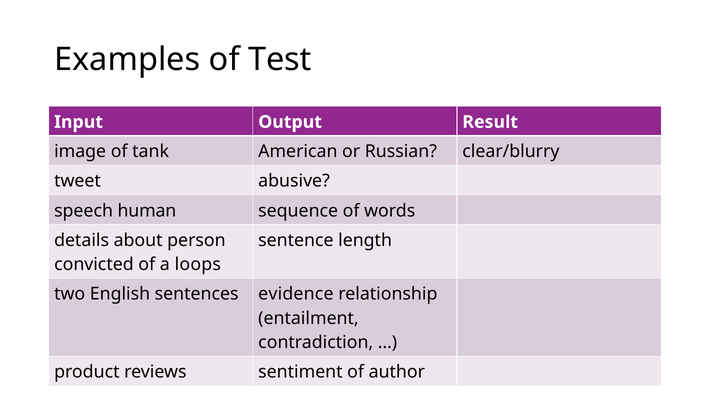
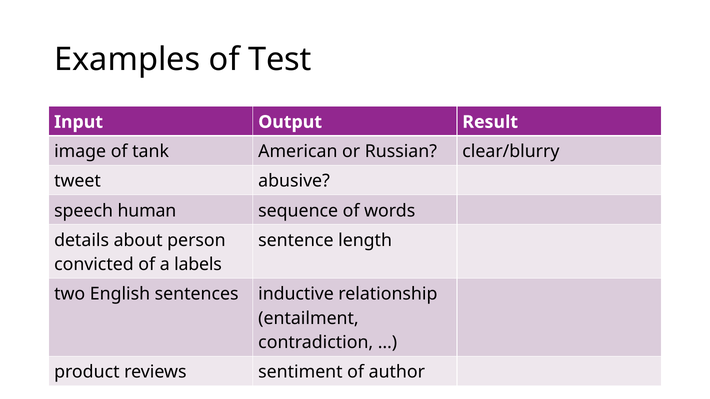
loops: loops -> labels (198, 265)
evidence: evidence -> inductive (296, 294)
